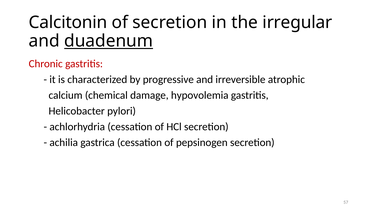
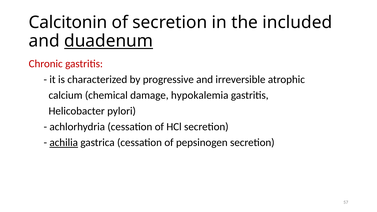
irregular: irregular -> included (297, 22)
hypovolemia: hypovolemia -> hypokalemia (200, 95)
achilia underline: none -> present (64, 143)
